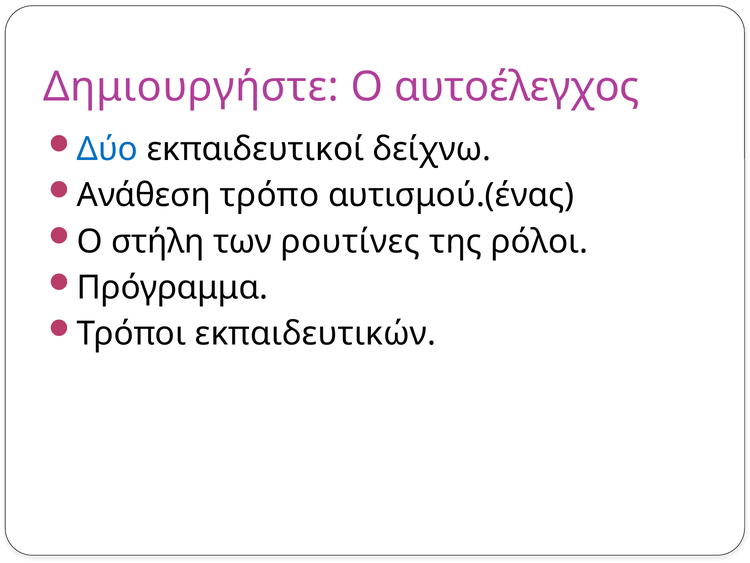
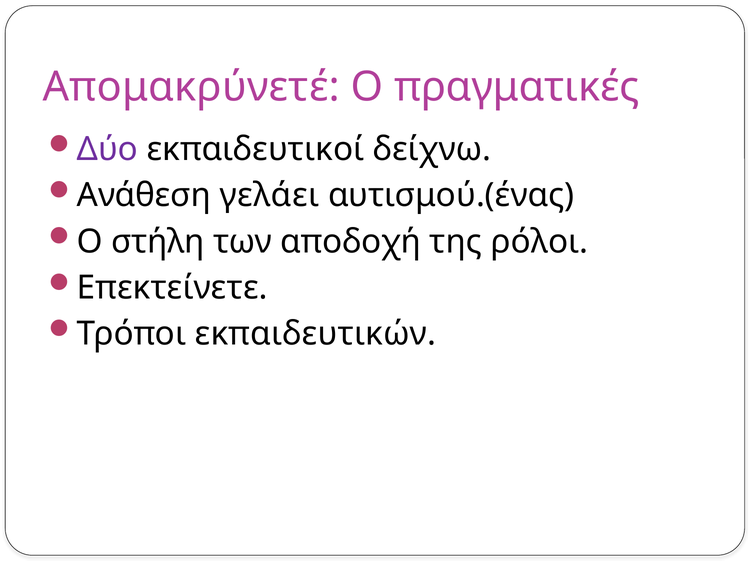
Δημιουργήστε: Δημιουργήστε -> Απομακρύνετέ (191, 87)
αυτοέλεγχος: αυτοέλεγχος -> πραγματικές (517, 87)
Δύο colour: blue -> purple (107, 149)
τρόπο: τρόπο -> γελάει (269, 195)
ρουτίνες: ρουτίνες -> αποδοχή (351, 241)
Πρόγραμμα: Πρόγραμμα -> Επεκτείνετε (172, 287)
